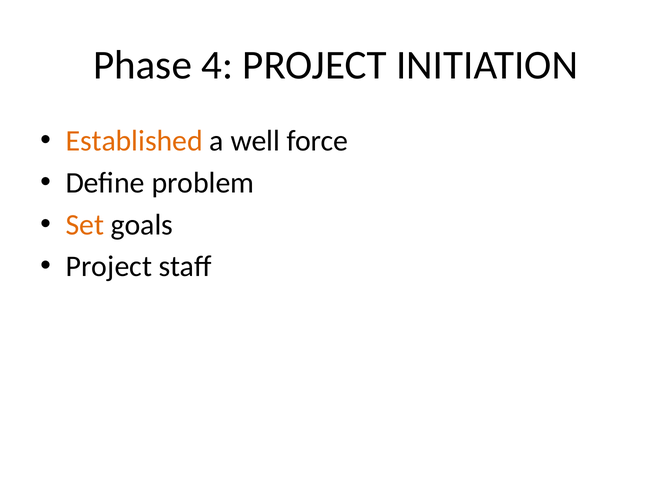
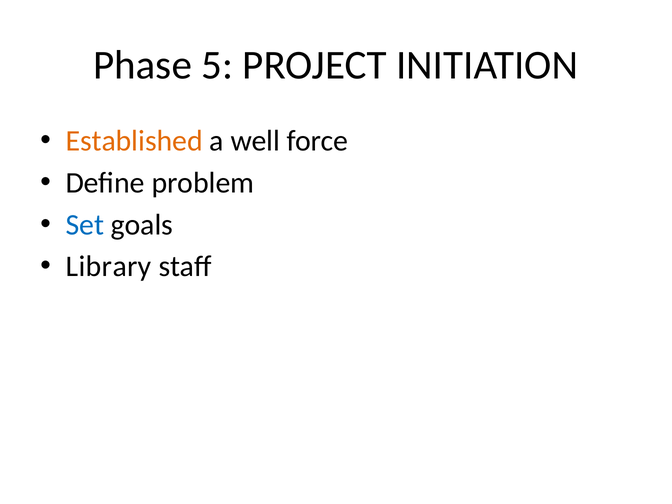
4: 4 -> 5 (217, 65)
Set colour: orange -> blue (85, 225)
Project: Project -> Library (109, 267)
